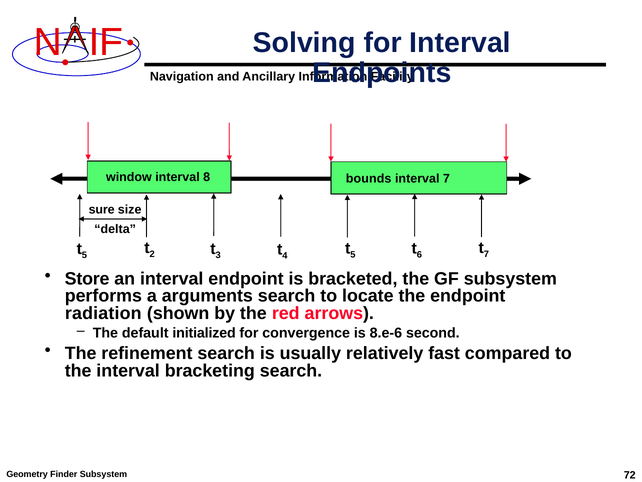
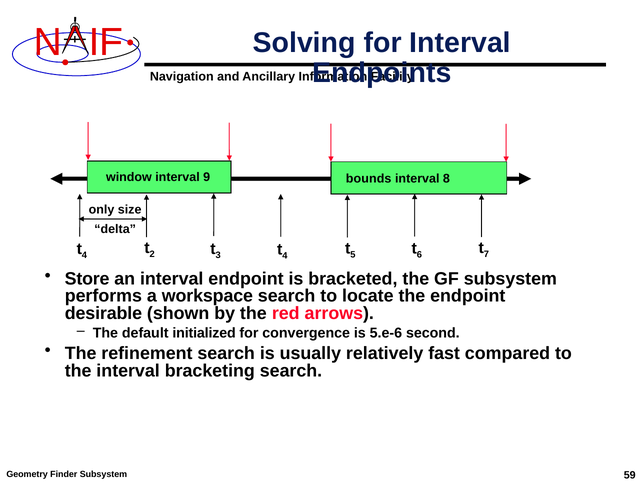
8: 8 -> 9 (207, 177)
interval 7: 7 -> 8 (446, 179)
sure: sure -> only (102, 209)
5: 5 -> 4 (84, 255)
arguments: arguments -> workspace (207, 296)
radiation: radiation -> desirable (103, 313)
8.e-6: 8.e-6 -> 5.e-6 (386, 333)
72: 72 -> 59 (630, 475)
